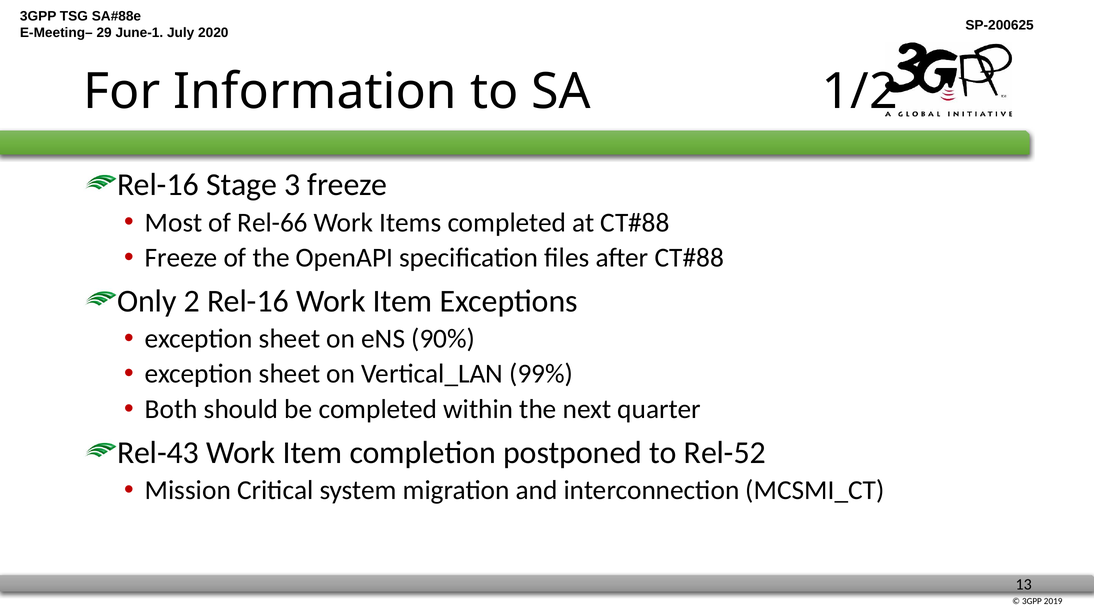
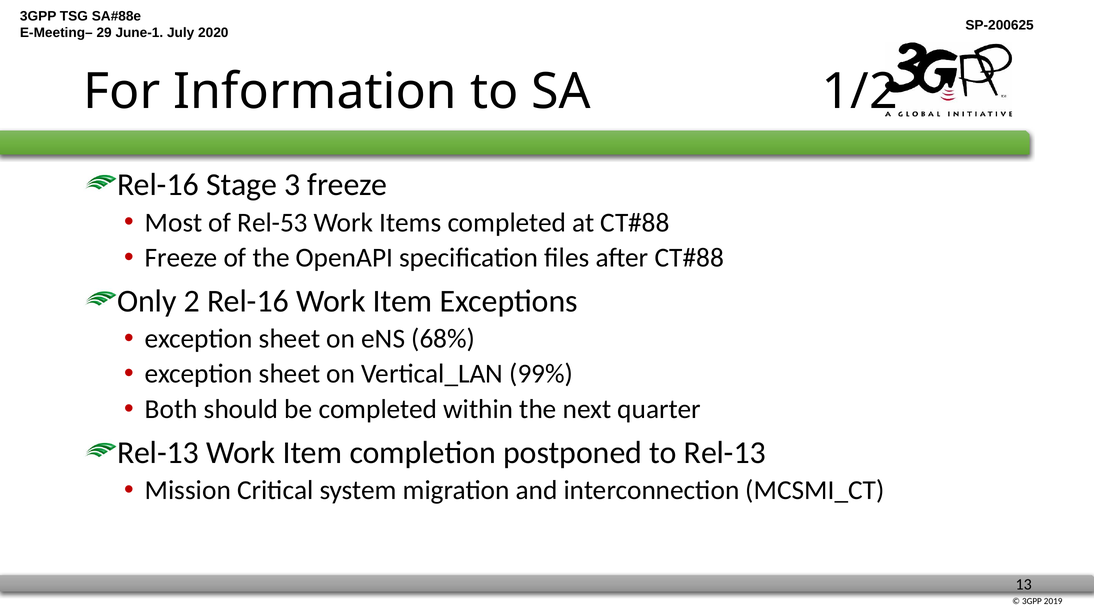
Rel-66: Rel-66 -> Rel-53 (272, 223)
90%: 90% -> 68% (443, 339)
Rel-43: Rel-43 -> Rel-13 (158, 453)
to Rel-52: Rel-52 -> Rel-13 (725, 453)
